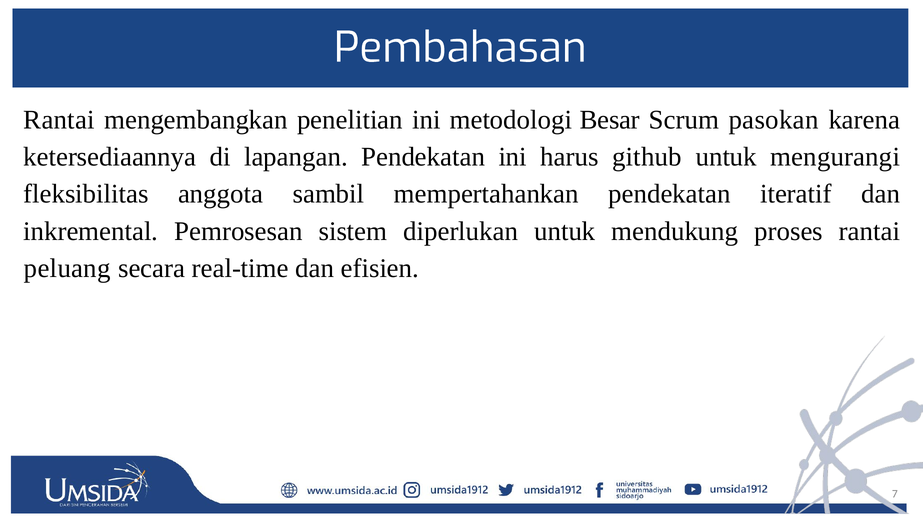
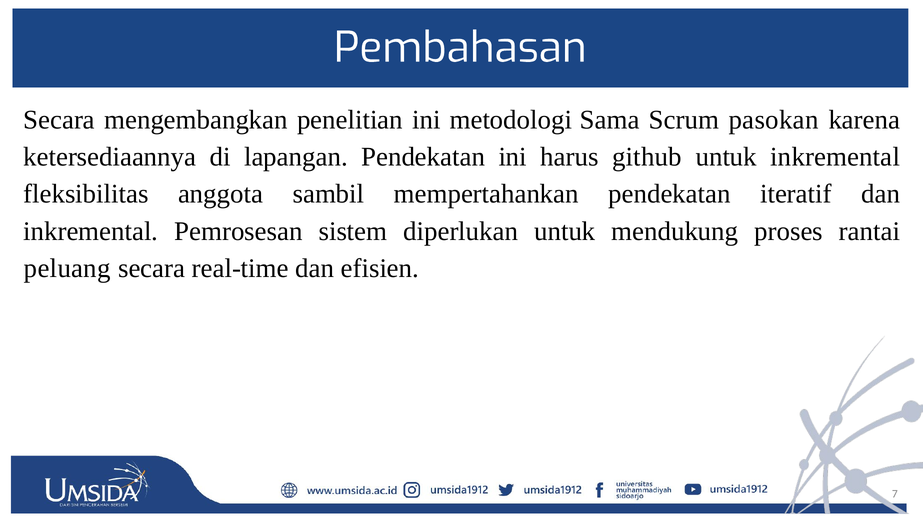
Rantai: Rantai -> Secara (59, 120)
Besar: Besar -> Sama (610, 120)
untuk mengurangi: mengurangi -> inkremental (835, 157)
